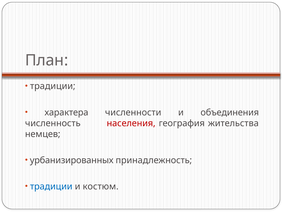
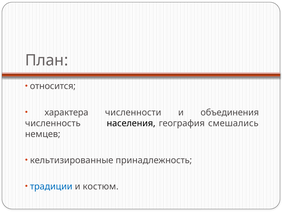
традиции: традиции -> относится (53, 86)
населения colour: red -> black (131, 123)
жительства: жительства -> смешались (233, 123)
урбанизированных: урбанизированных -> кельтизированные (72, 160)
